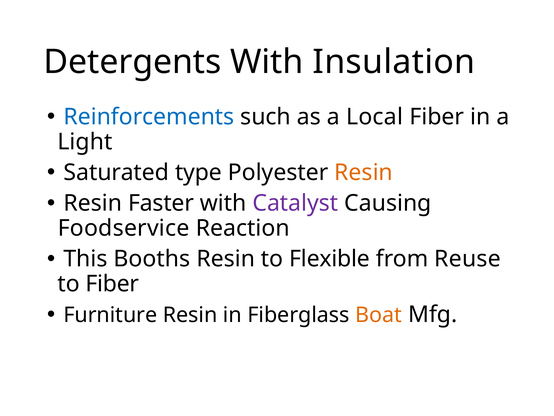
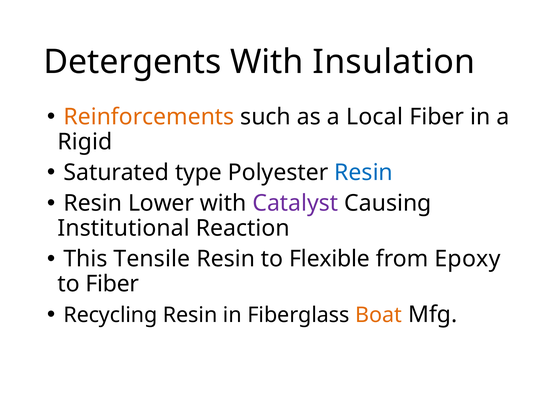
Reinforcements colour: blue -> orange (149, 117)
Light: Light -> Rigid (85, 142)
Resin colour: orange -> blue (364, 172)
Faster: Faster -> Lower (161, 203)
Foodservice: Foodservice -> Institutional (124, 228)
Booths: Booths -> Tensile (152, 259)
Reuse: Reuse -> Epoxy (468, 259)
Furniture: Furniture -> Recycling (110, 315)
